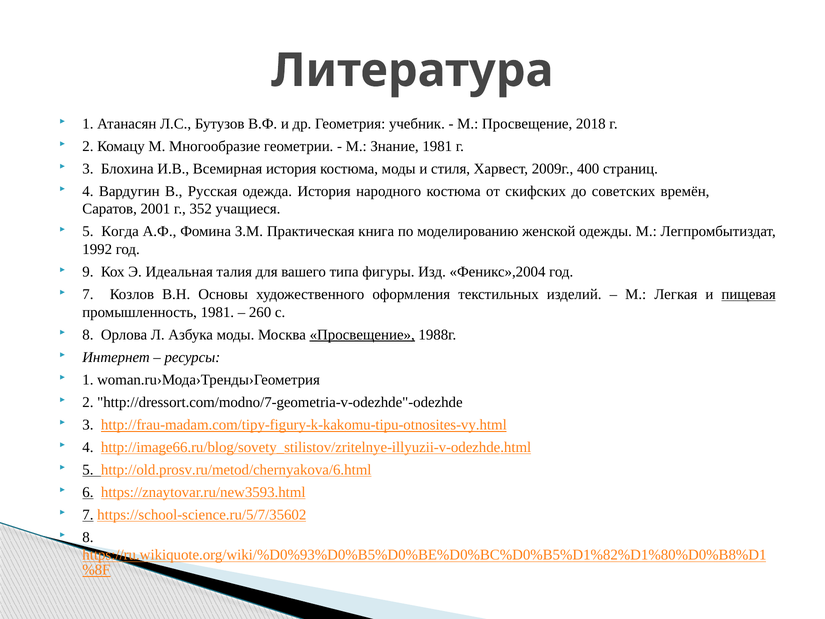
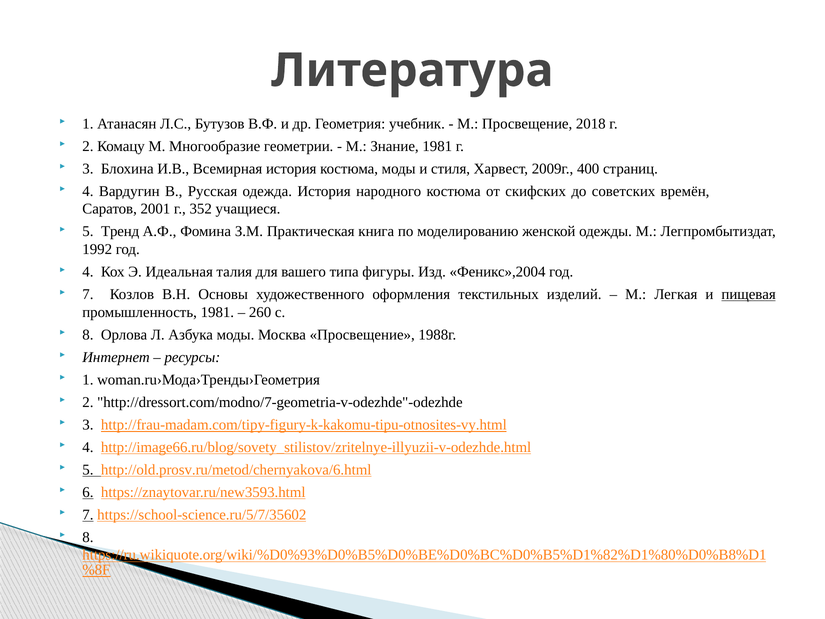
Когда: Когда -> Тренд (120, 231)
9: 9 -> 4 (88, 272)
Просвещение underline: present -> none (362, 335)
